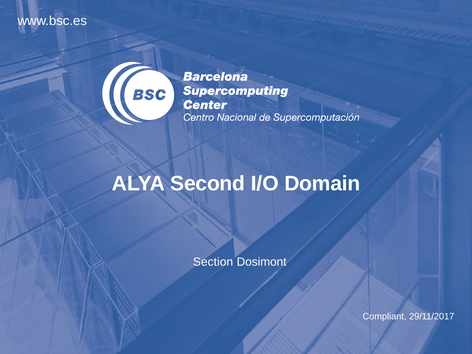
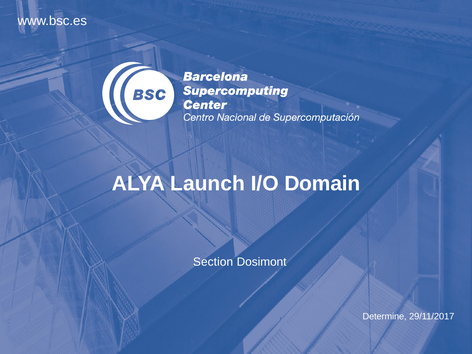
Second: Second -> Launch (208, 183)
Compliant: Compliant -> Determine (385, 317)
